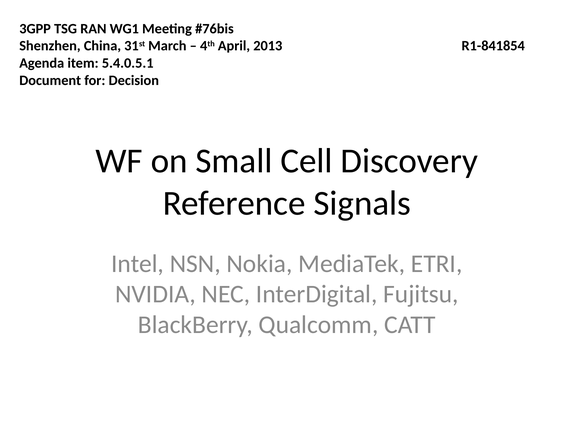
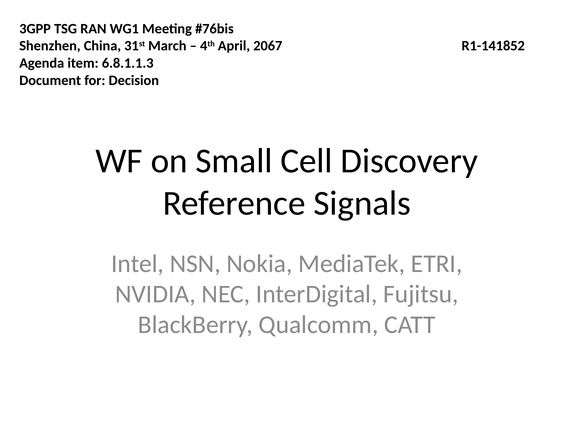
R1-841854: R1-841854 -> R1-141852 (493, 46)
2013: 2013 -> 2067 (268, 46)
5.4.0.5.1: 5.4.0.5.1 -> 6.8.1.1.3 (128, 63)
